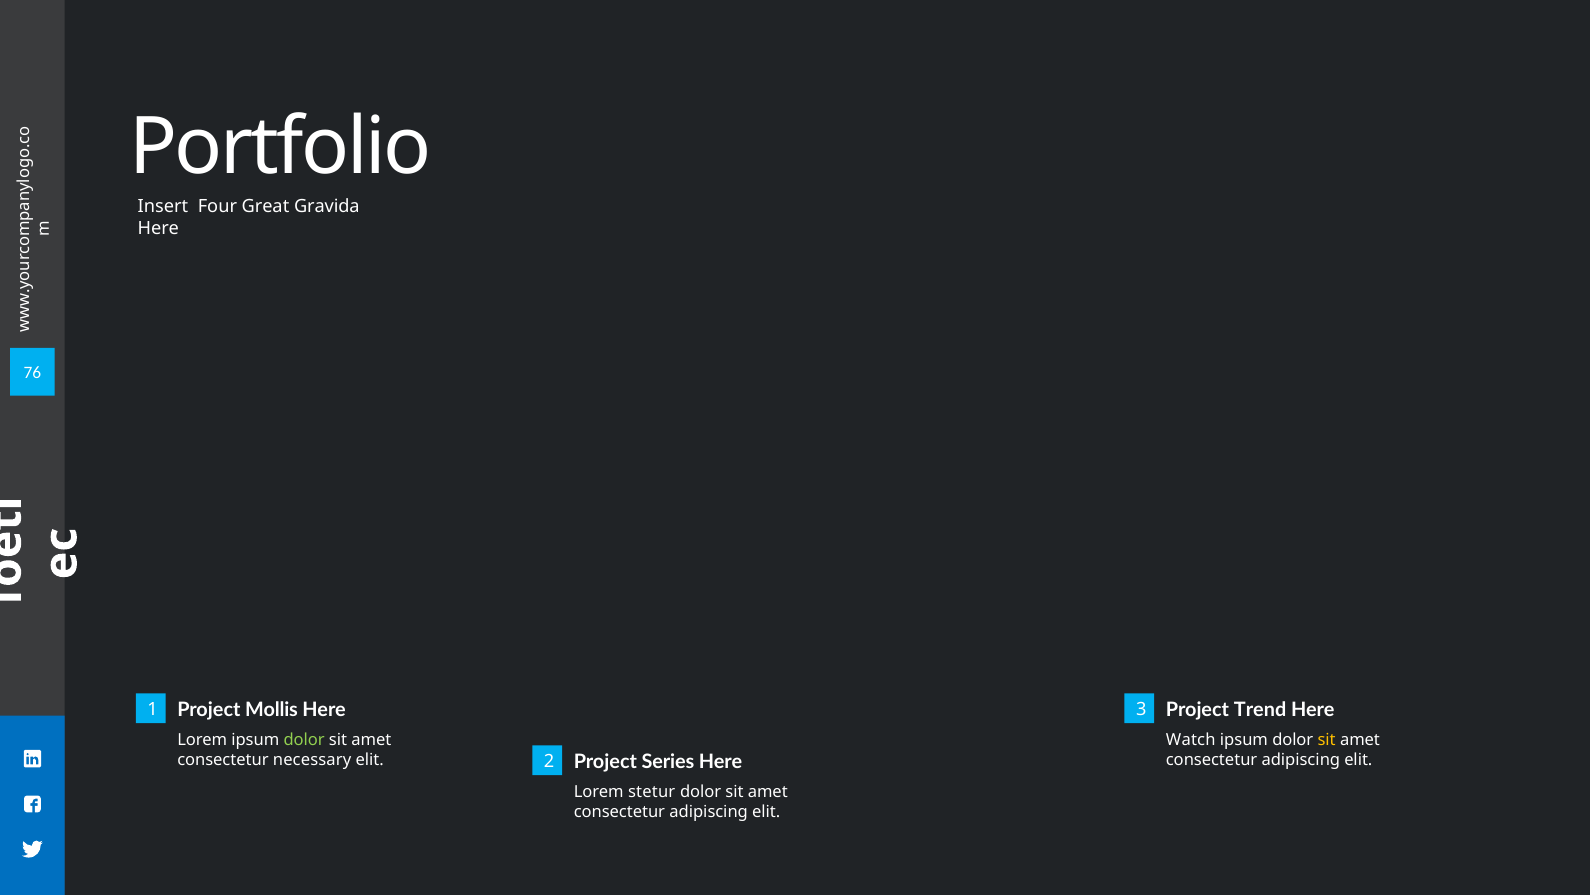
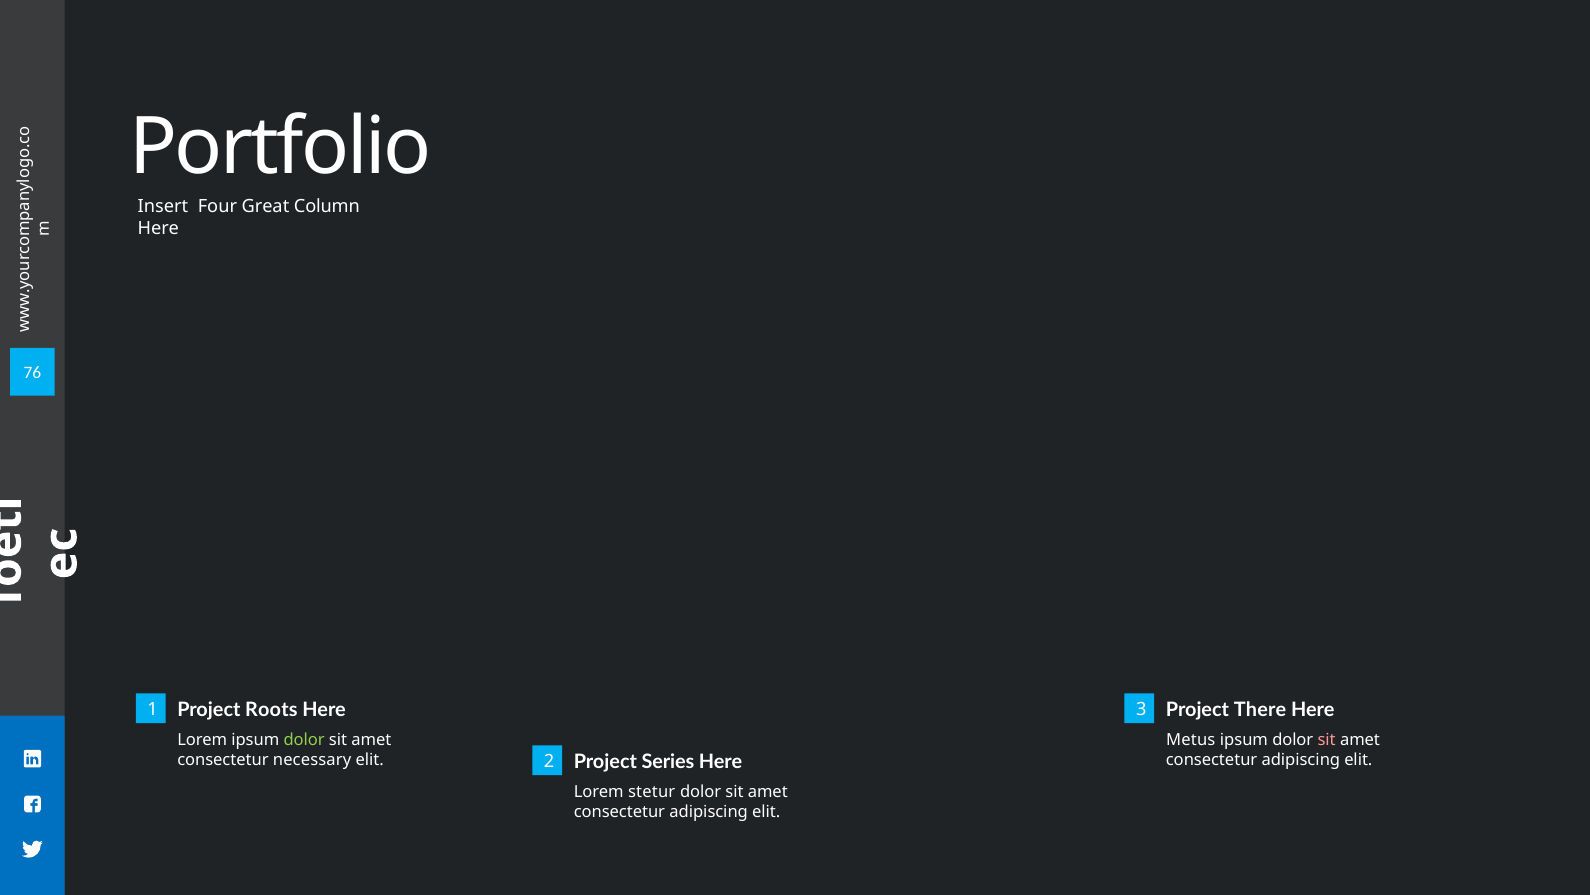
Gravida: Gravida -> Column (327, 207)
Mollis: Mollis -> Roots (271, 710)
Trend: Trend -> There (1260, 710)
Watch: Watch -> Metus (1191, 739)
sit colour: yellow -> pink (1327, 739)
